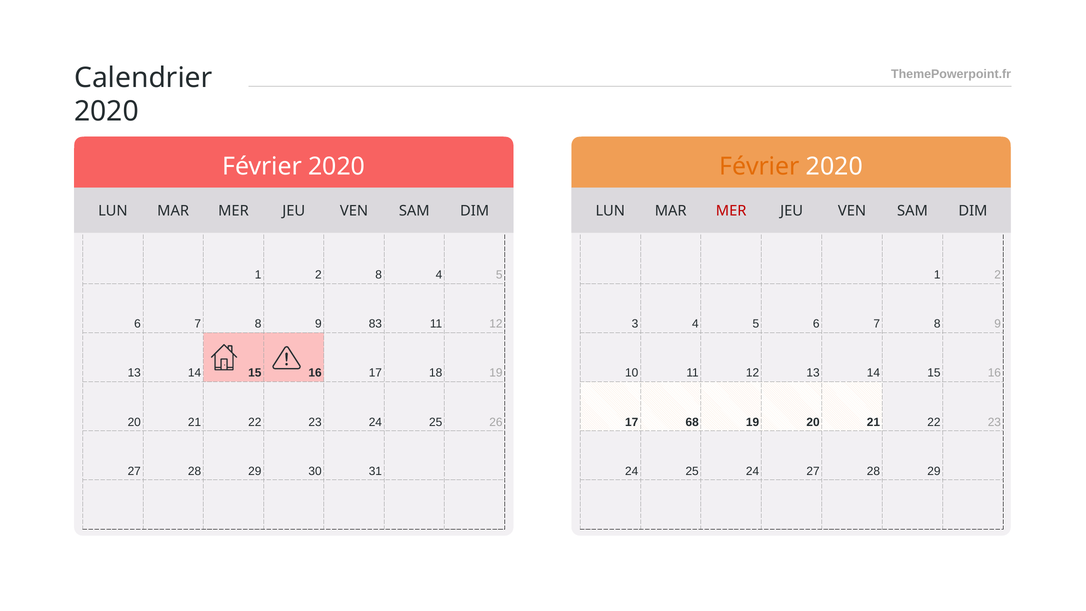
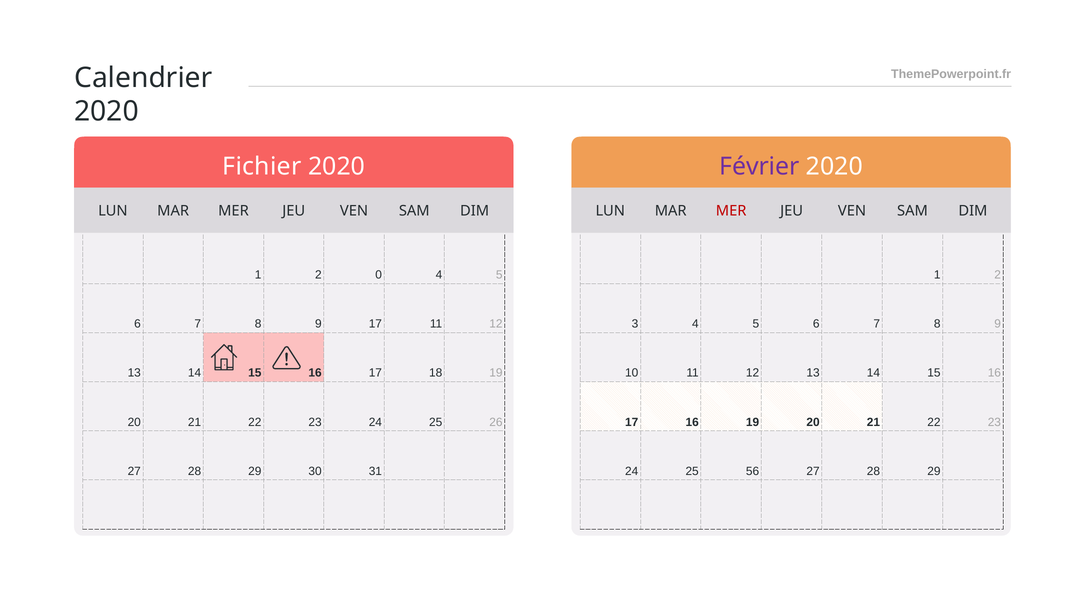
Février: Février -> Fichier (262, 167)
Février colour: orange -> purple (759, 167)
2 8: 8 -> 0 (379, 275)
9 83: 83 -> 17 (375, 324)
17 68: 68 -> 16 (692, 422)
25 24: 24 -> 56 (753, 471)
